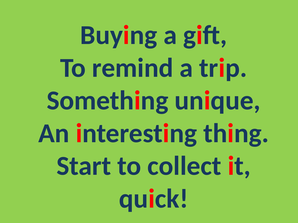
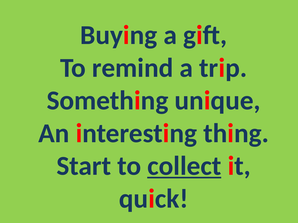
collect underline: none -> present (184, 166)
